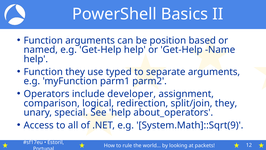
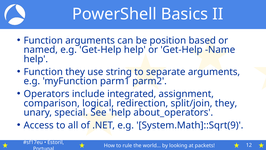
typed: typed -> string (119, 72)
developer: developer -> integrated (132, 94)
